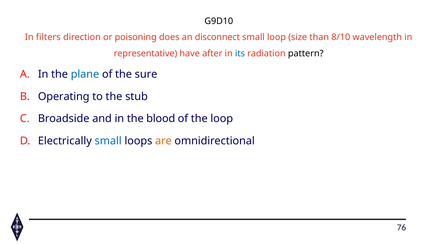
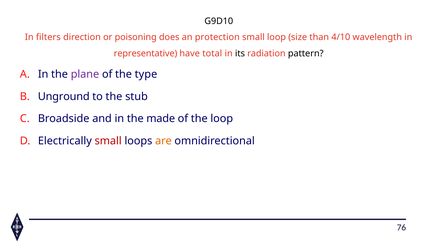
disconnect: disconnect -> protection (217, 37)
8/10: 8/10 -> 4/10 (341, 37)
after: after -> total (212, 54)
its colour: blue -> black (240, 54)
plane colour: blue -> purple (85, 74)
sure: sure -> type (146, 74)
Operating: Operating -> Unground (64, 97)
blood: blood -> made (161, 119)
small colour: blue -> red (108, 141)
